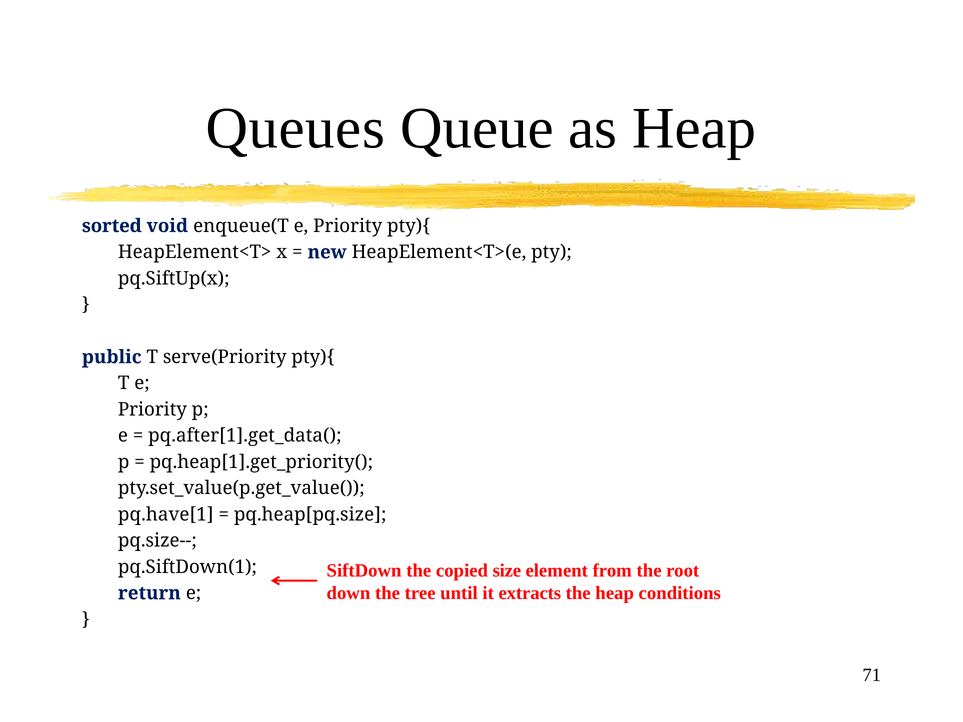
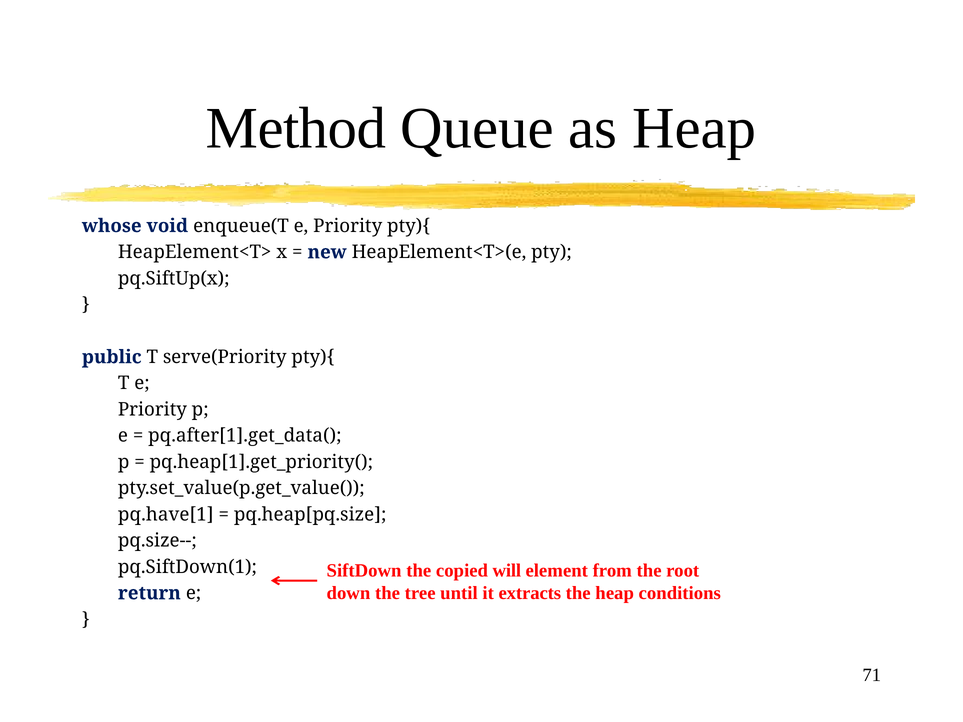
Queues: Queues -> Method (296, 128)
sorted: sorted -> whose (112, 226)
size: size -> will (507, 571)
